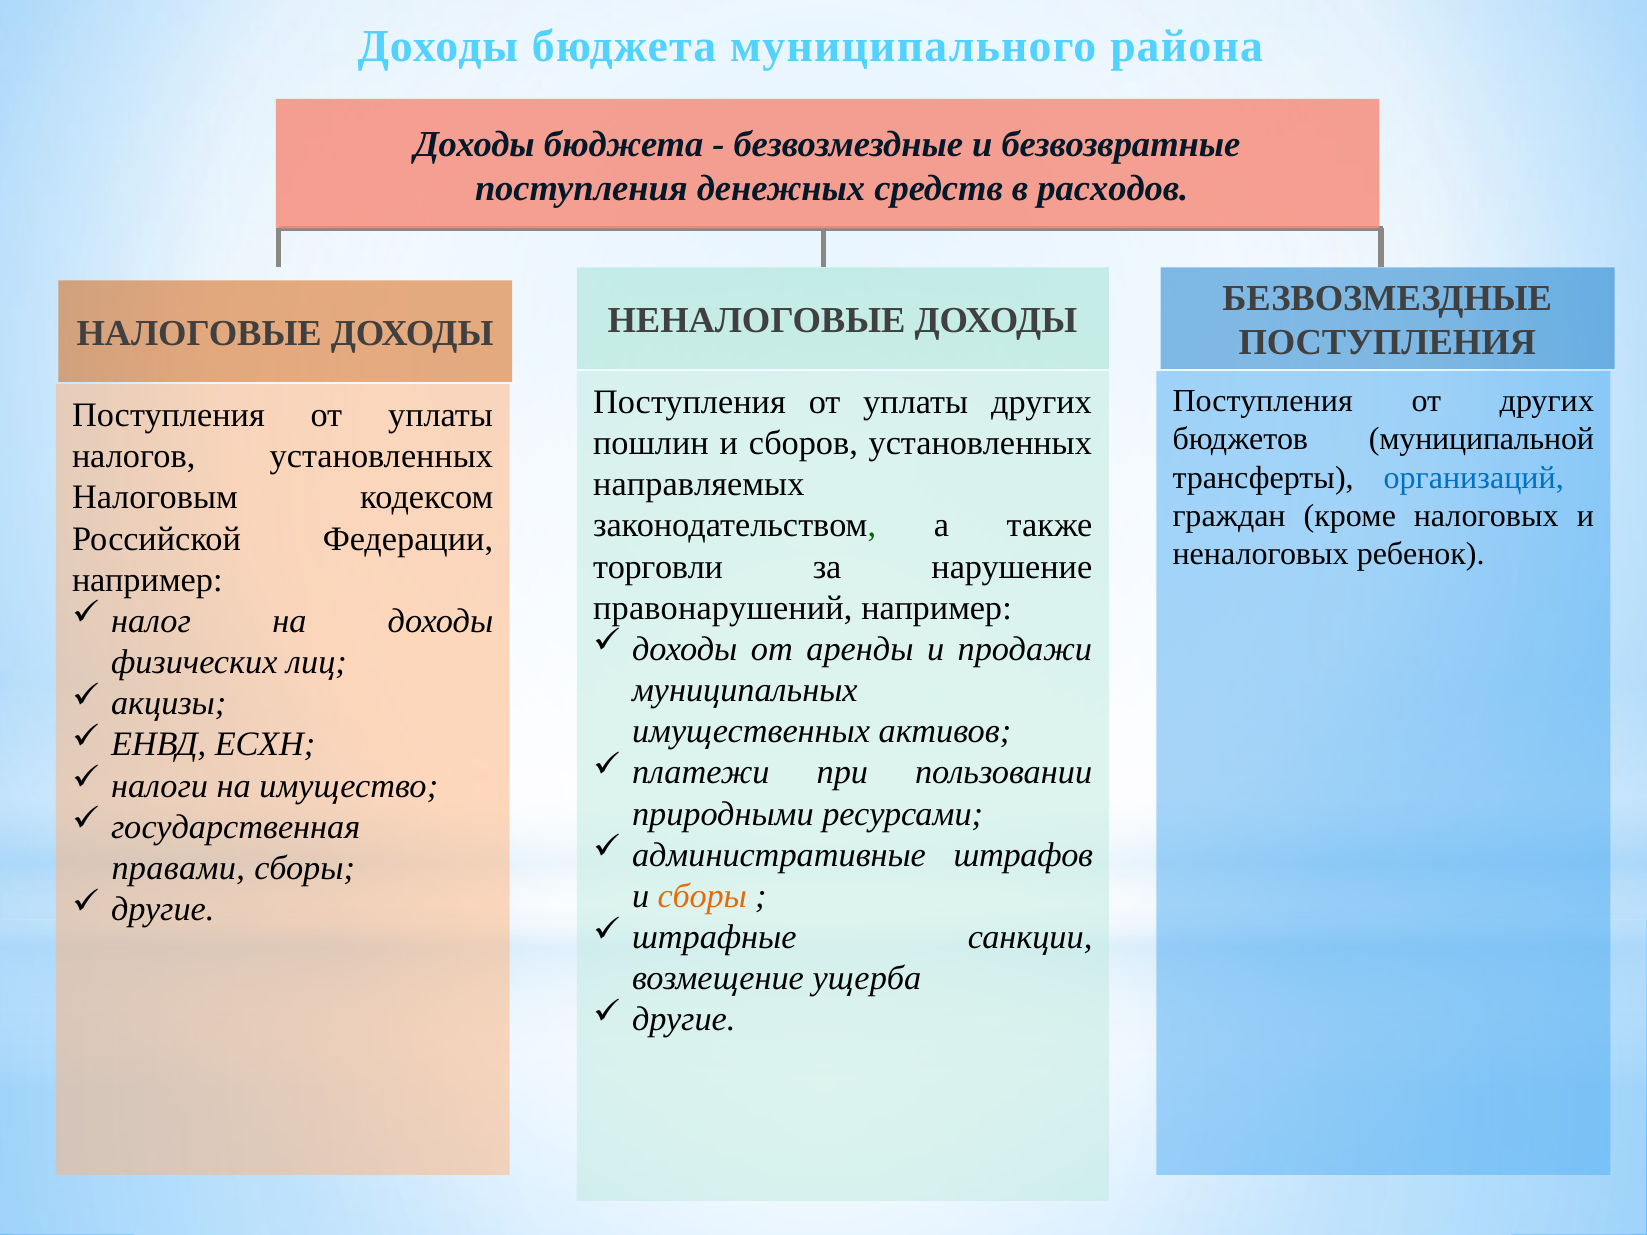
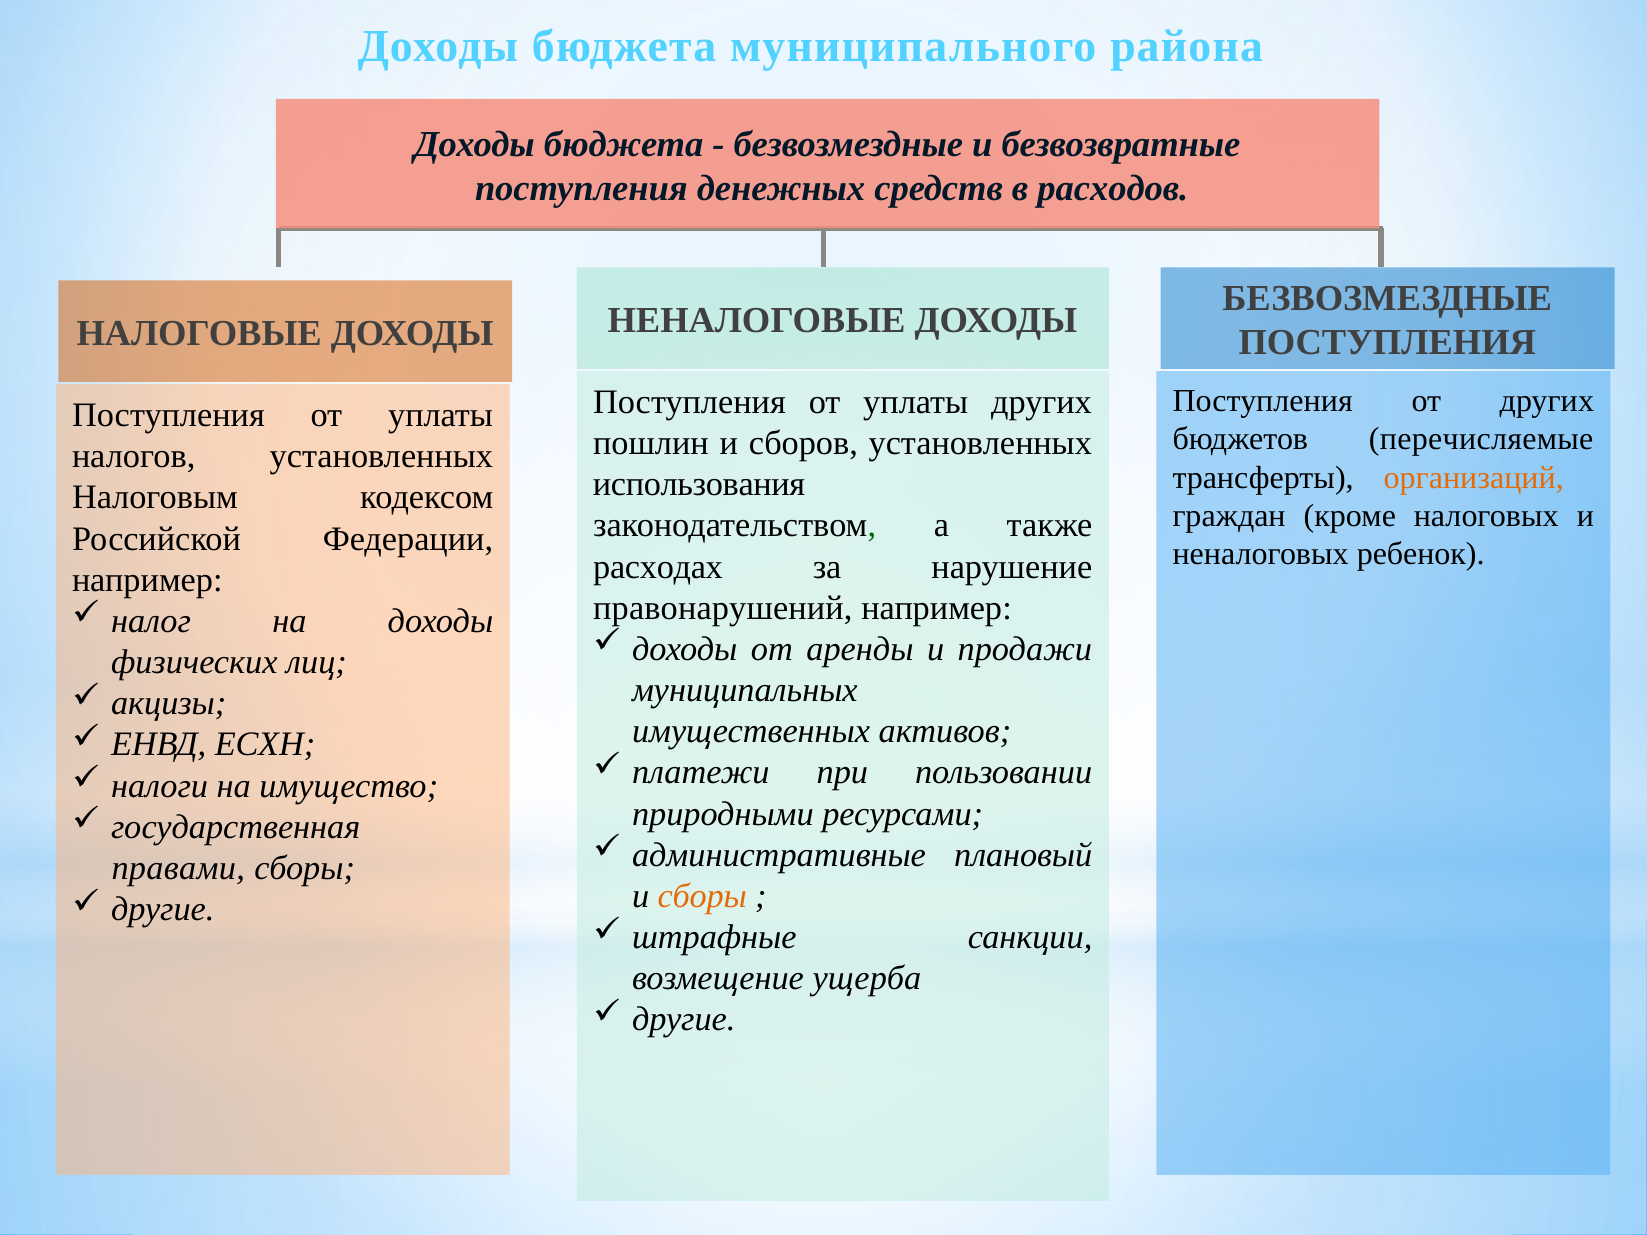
муниципальной: муниципальной -> перечисляемые (1481, 439)
организаций colour: blue -> orange (1474, 478)
направляемых: направляемых -> использования (699, 485)
торговли: торговли -> расходах (658, 567)
штрафов: штрафов -> плановый (1023, 855)
